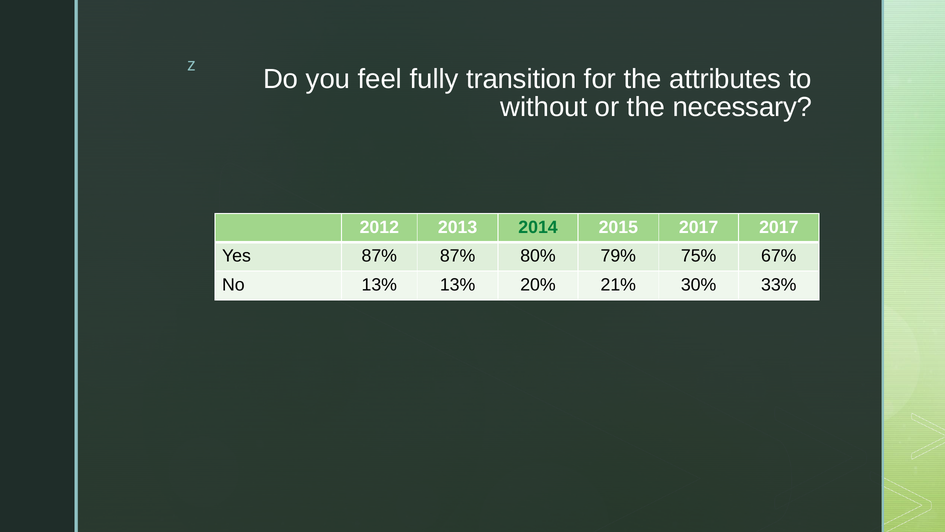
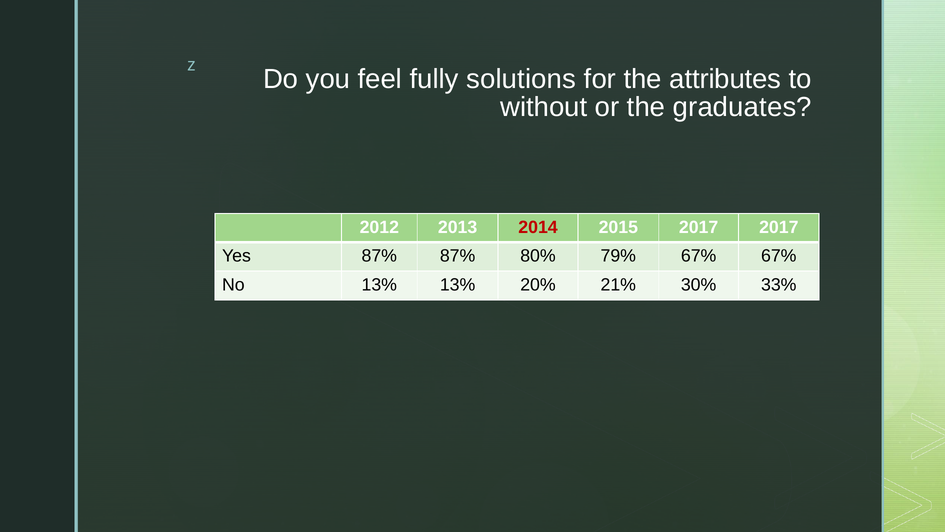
transition: transition -> solutions (521, 79)
necessary: necessary -> graduates (742, 107)
2014 colour: green -> red (538, 227)
79% 75%: 75% -> 67% (699, 256)
